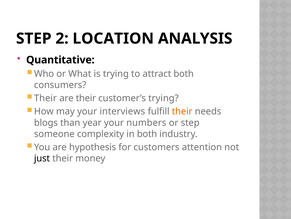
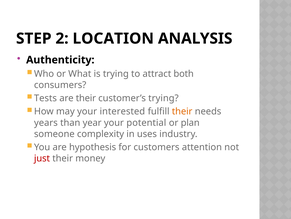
Quantitative: Quantitative -> Authenticity (60, 60)
Their: Their -> Tests (45, 98)
interviews: interviews -> interested (122, 111)
blogs: blogs -> years (46, 122)
numbers: numbers -> potential (146, 122)
or step: step -> plan (190, 122)
in both: both -> uses (147, 133)
just colour: black -> red (42, 158)
